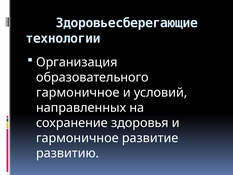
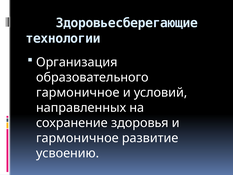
развитию: развитию -> усвоению (68, 153)
